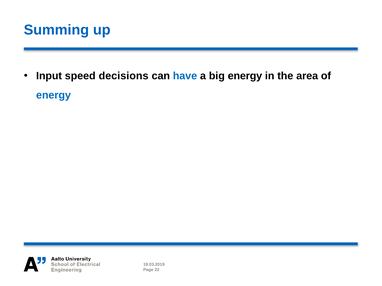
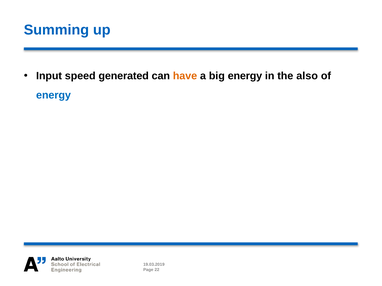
decisions: decisions -> generated (124, 76)
have colour: blue -> orange (185, 76)
area: area -> also (307, 76)
